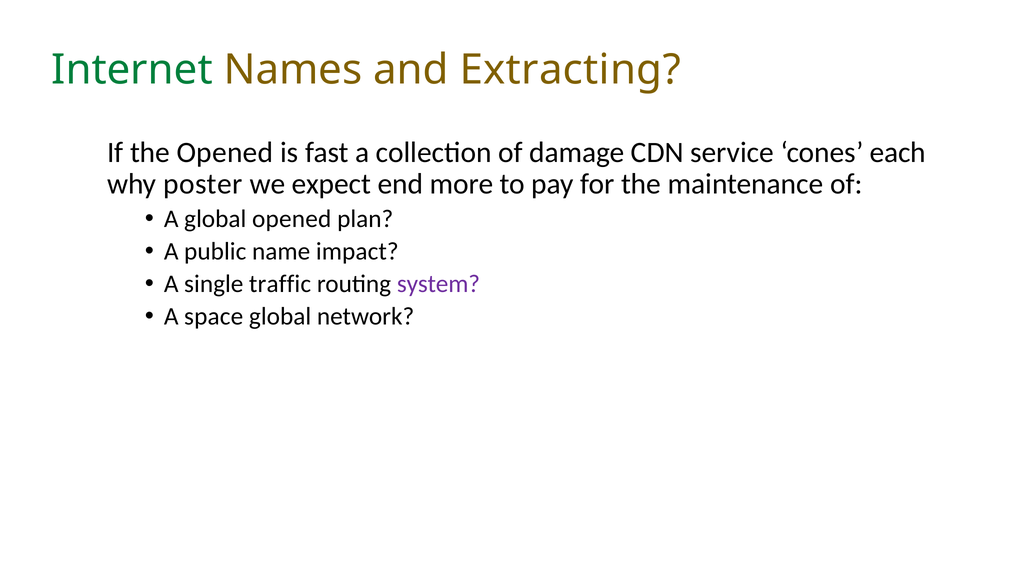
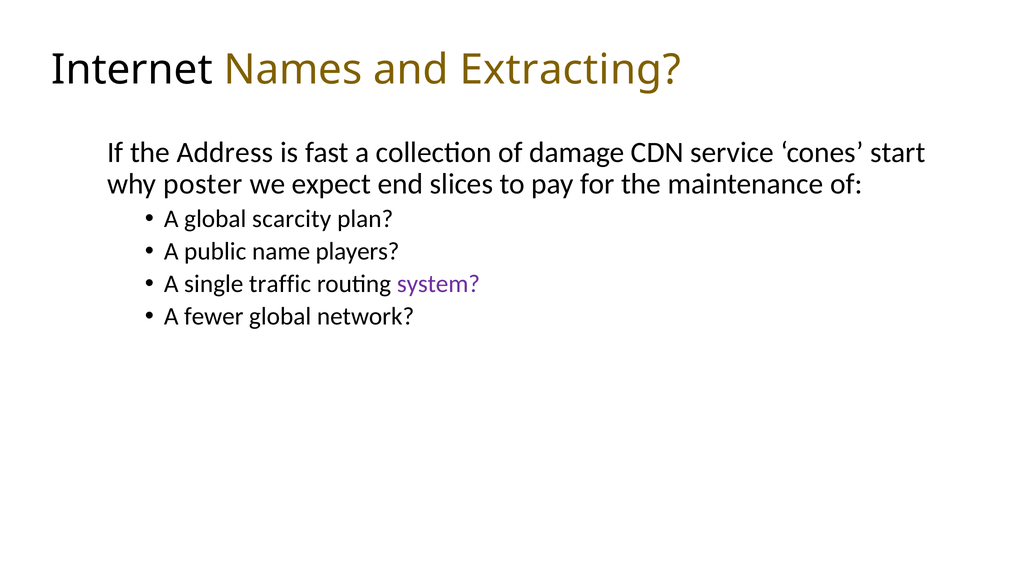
Internet colour: green -> black (132, 70)
the Opened: Opened -> Address (225, 152)
each: each -> start (898, 152)
more: more -> slices (462, 184)
global opened: opened -> scarcity (292, 219)
impact: impact -> players (357, 251)
space: space -> fewer (214, 316)
